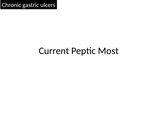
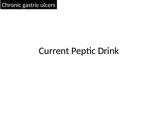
Most: Most -> Drink (108, 51)
